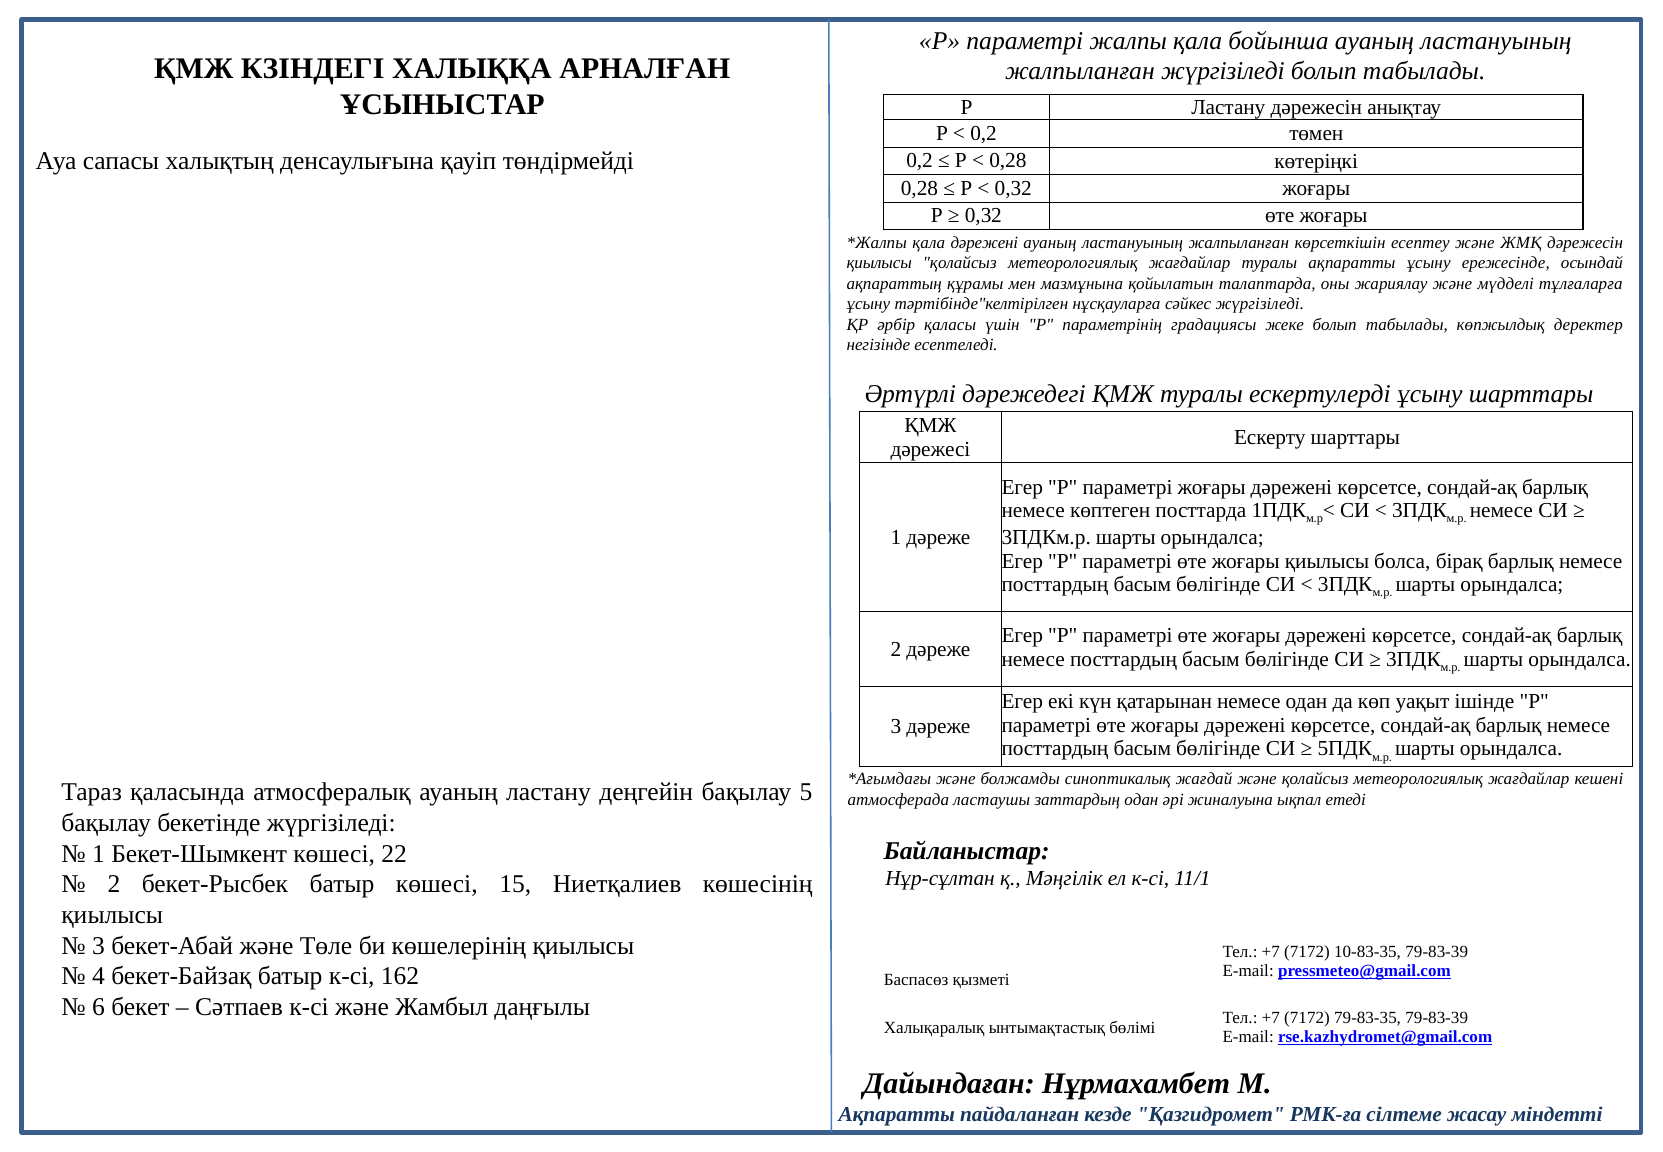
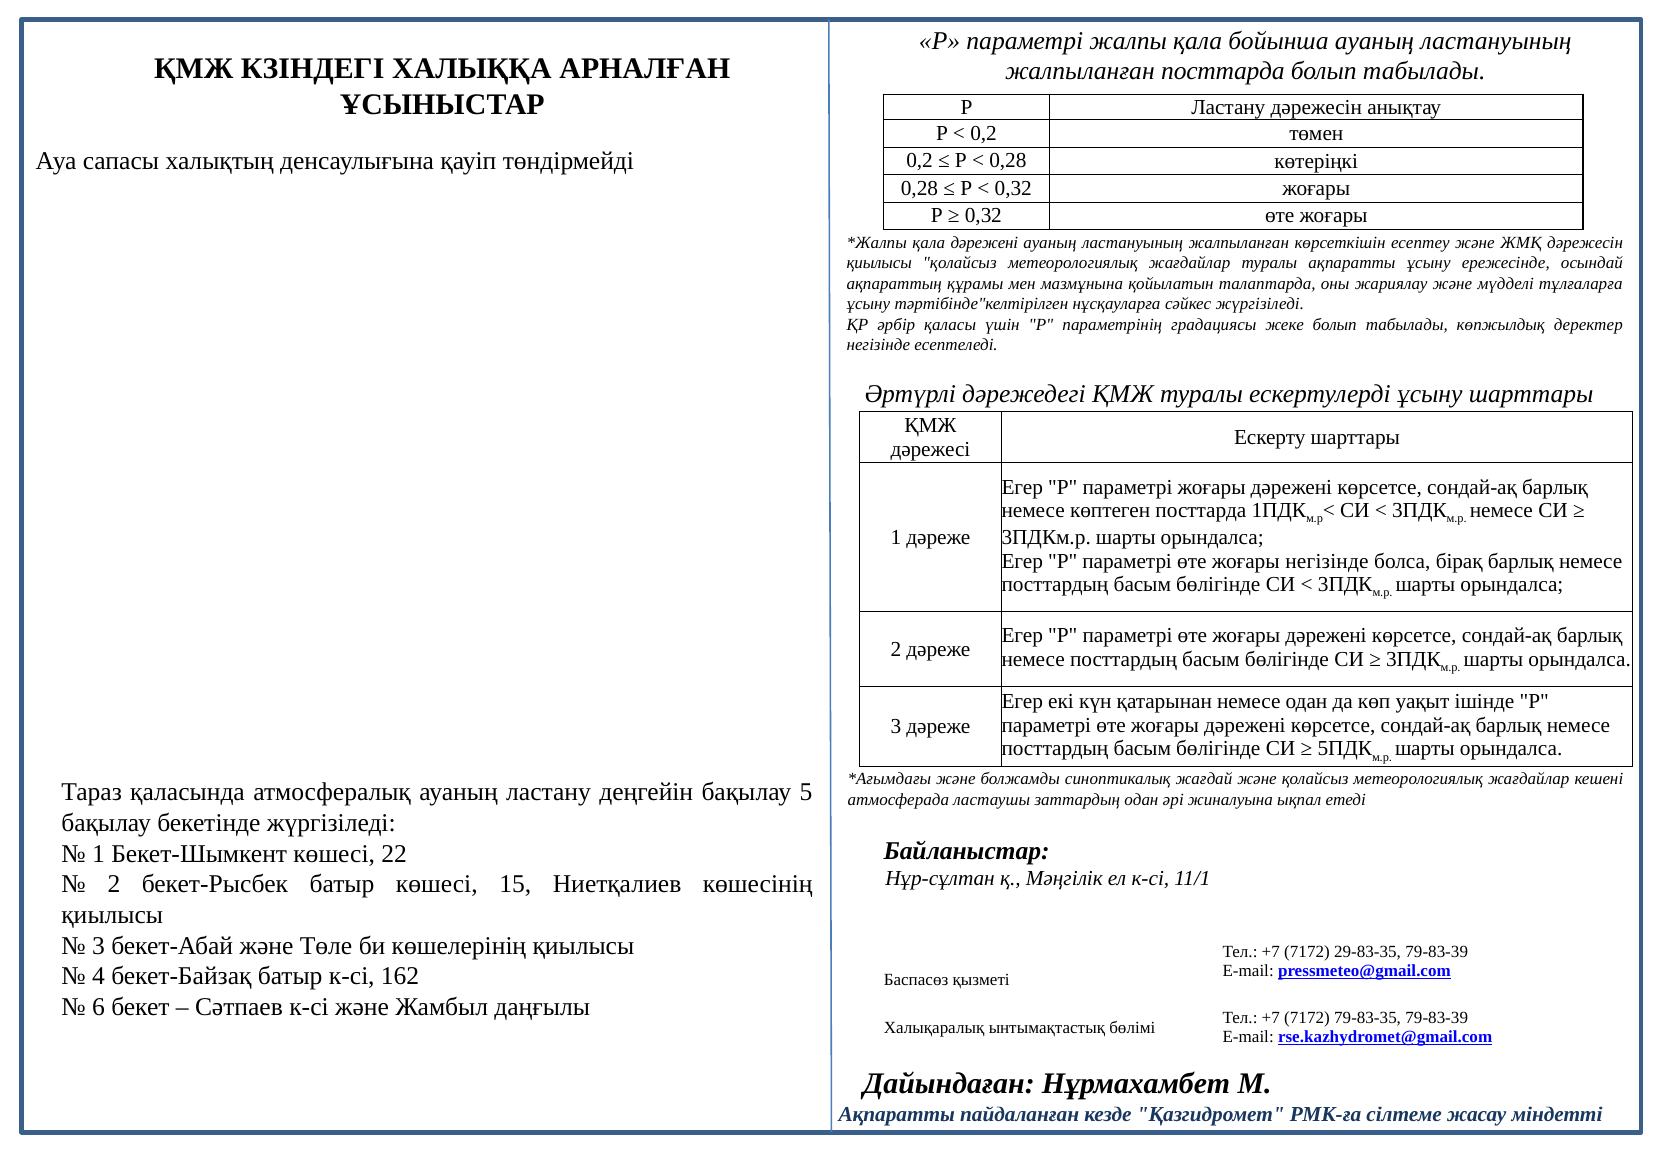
жалпыланған жүргізіледі: жүргізіледі -> посттарда (1223, 71)
жоғары қиылысы: қиылысы -> негізінде (1327, 561)
10-83-35: 10-83-35 -> 29-83-35 (1368, 951)
